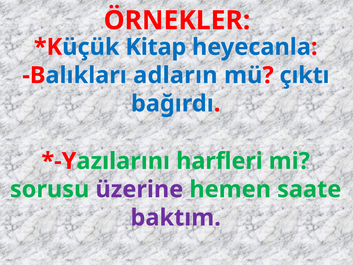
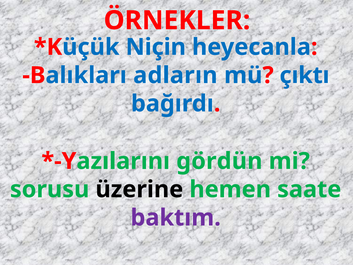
Kitap: Kitap -> Niçin (156, 47)
harfleri: harfleri -> gördün (219, 161)
üzerine colour: purple -> black (139, 189)
